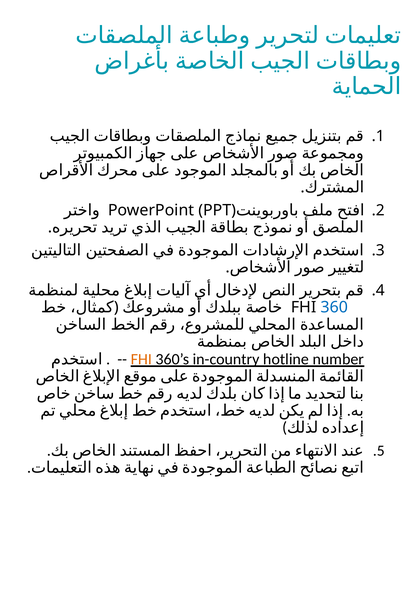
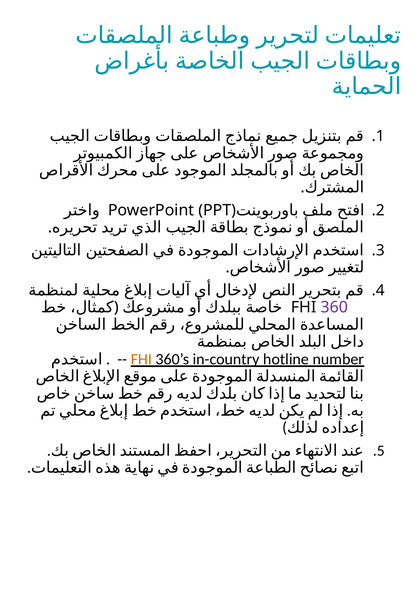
360 colour: blue -> purple (334, 308)
